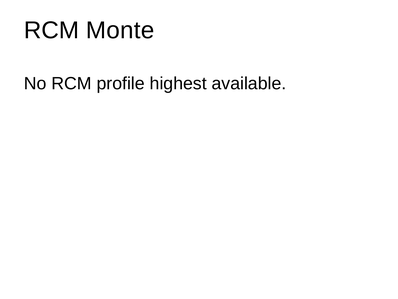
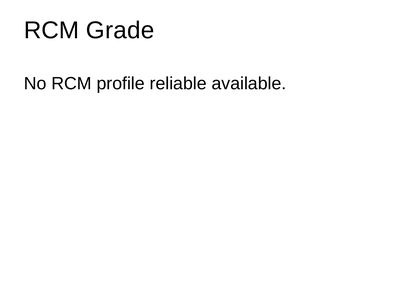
Monte: Monte -> Grade (120, 30)
highest: highest -> reliable (178, 83)
